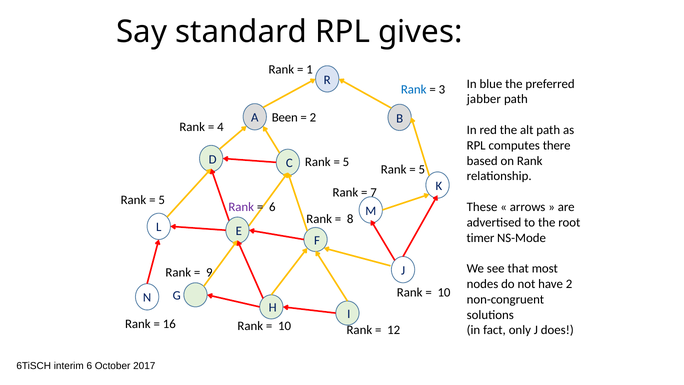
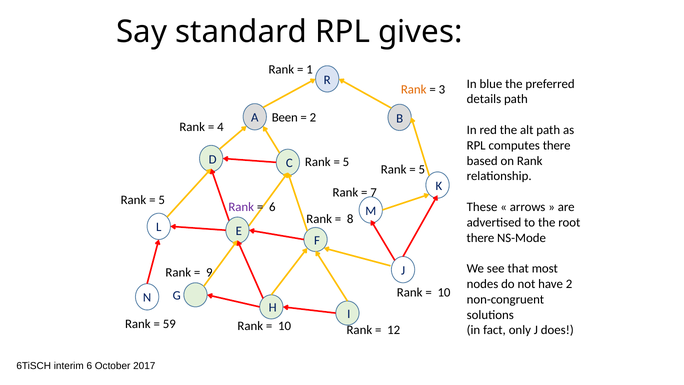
Rank colour: blue -> orange (414, 90)
jabber: jabber -> details (484, 99)
timer: timer -> there (480, 238)
16: 16 -> 59 (169, 324)
